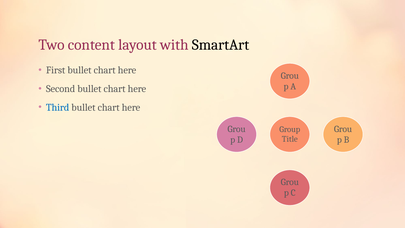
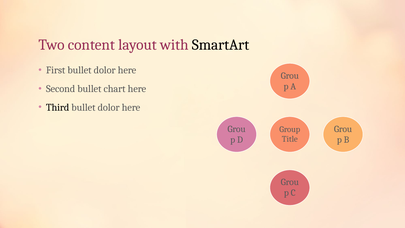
First bullet chart: chart -> dolor (105, 70)
Third colour: blue -> black (58, 107)
chart: chart -> dolor (109, 107)
